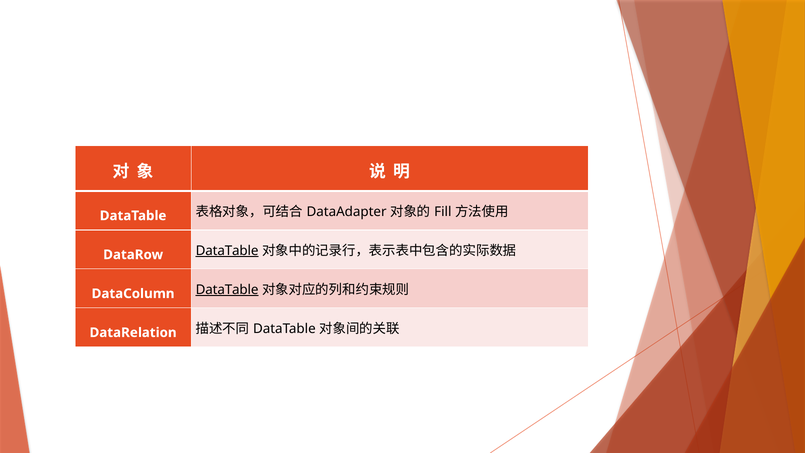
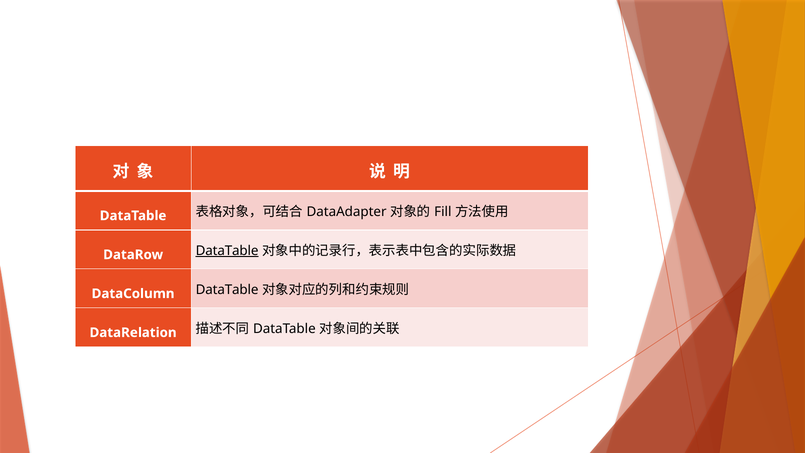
DataTable underline: present -> none (227, 290)
